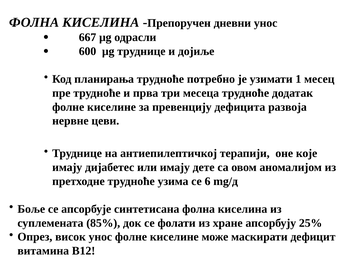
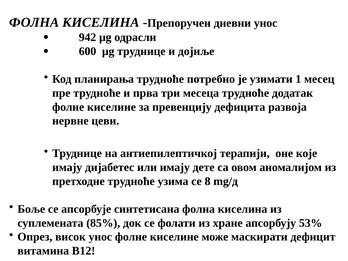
667: 667 -> 942 (88, 37)
6: 6 -> 8 (208, 181)
25%: 25% -> 53% (311, 223)
